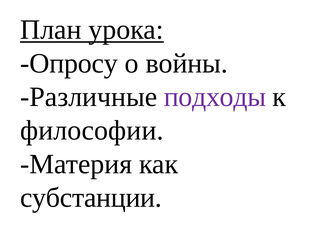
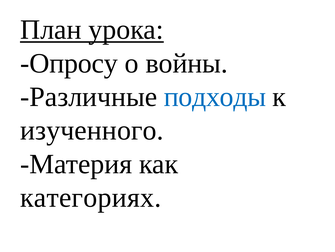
подходы colour: purple -> blue (215, 97)
философии: философии -> изученного (92, 130)
субстанции: субстанции -> категориях (91, 197)
